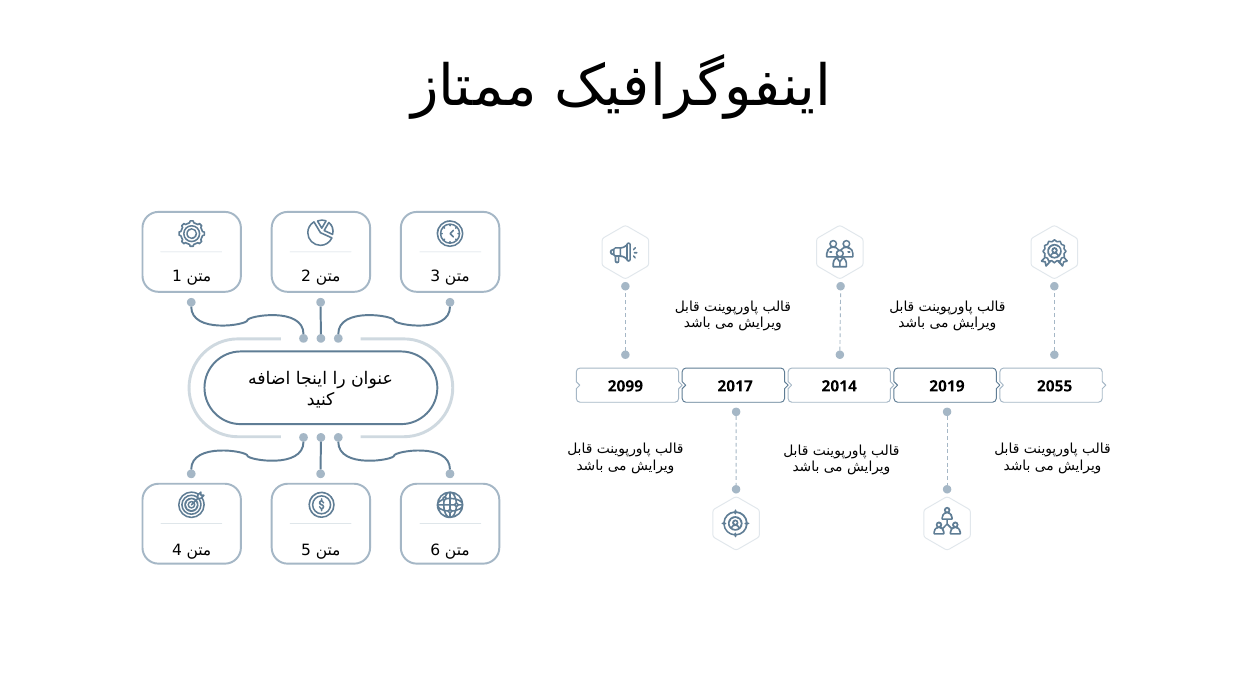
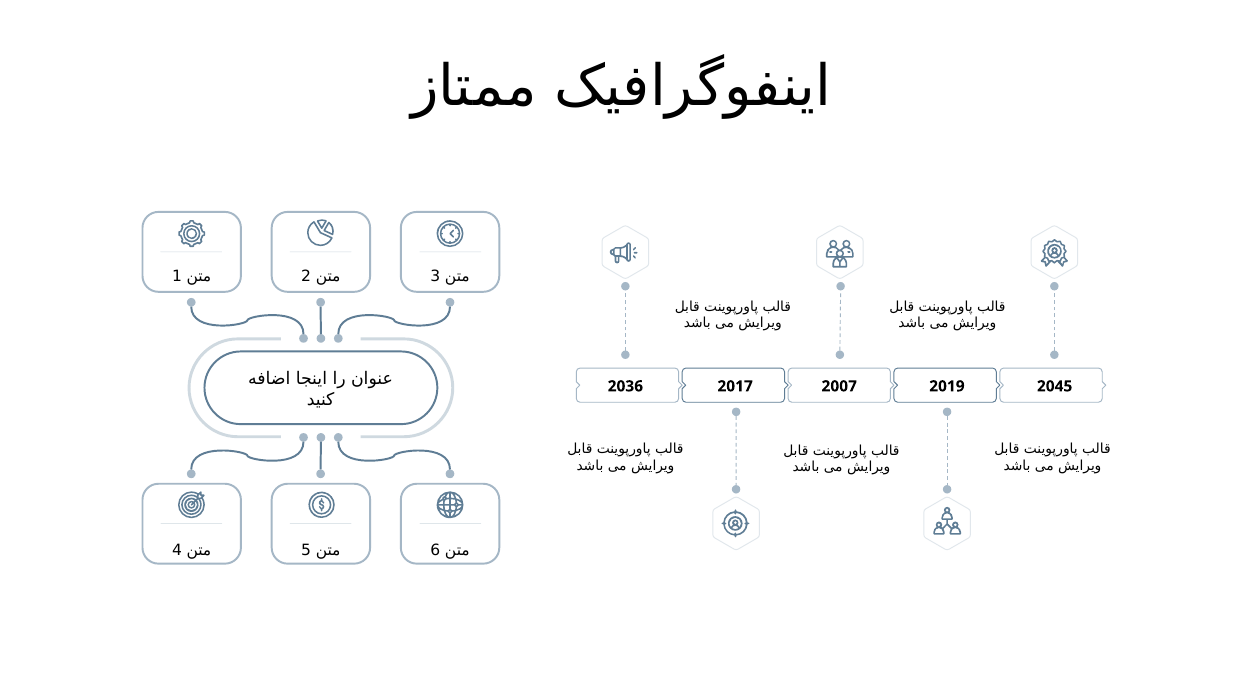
2099: 2099 -> 2036 (625, 386)
2014: 2014 -> 2007 (839, 386)
2055: 2055 -> 2045 (1055, 386)
